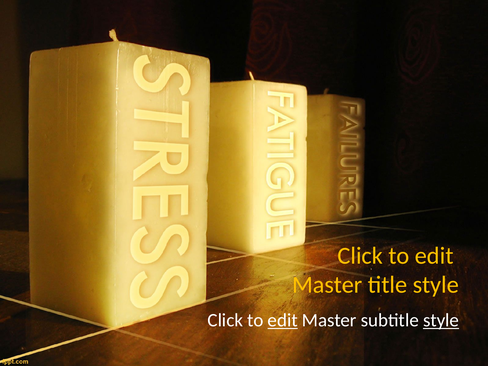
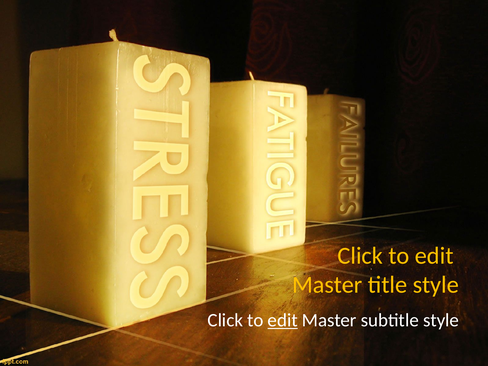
style underline: present -> none (441, 320)
